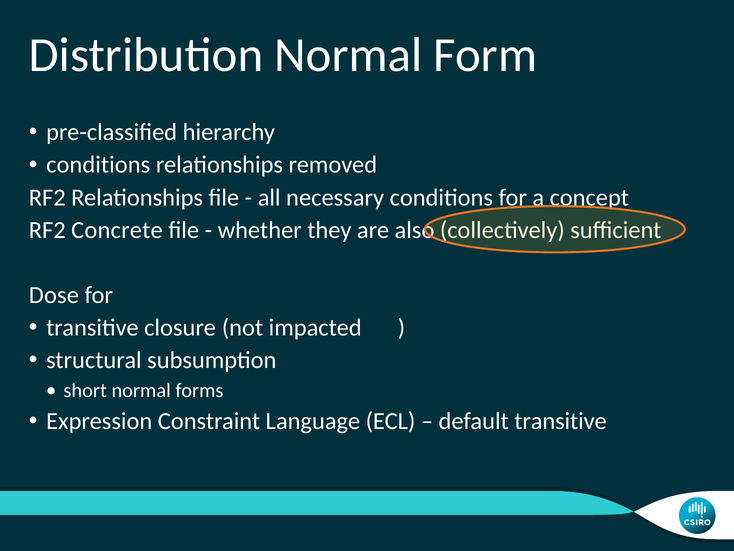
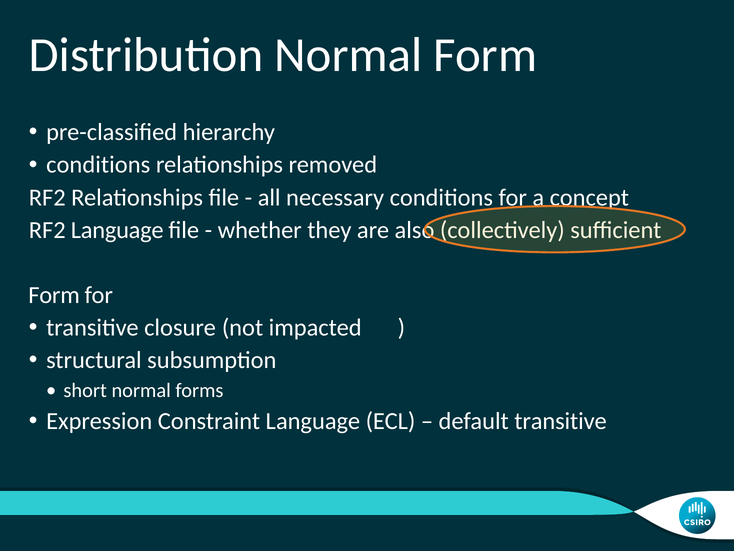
RF2 Concrete: Concrete -> Language (117, 230)
Dose: Dose -> Form (54, 295)
